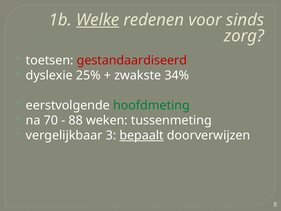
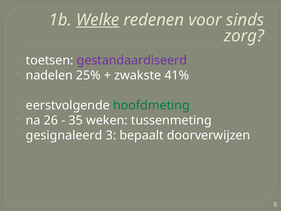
gestandaardiseerd colour: red -> purple (132, 60)
dyslexie: dyslexie -> nadelen (49, 75)
34%: 34% -> 41% (177, 75)
70: 70 -> 26 (51, 120)
88: 88 -> 35 (76, 120)
vergelijkbaar: vergelijkbaar -> gesignaleerd (64, 135)
bepaalt underline: present -> none (142, 135)
